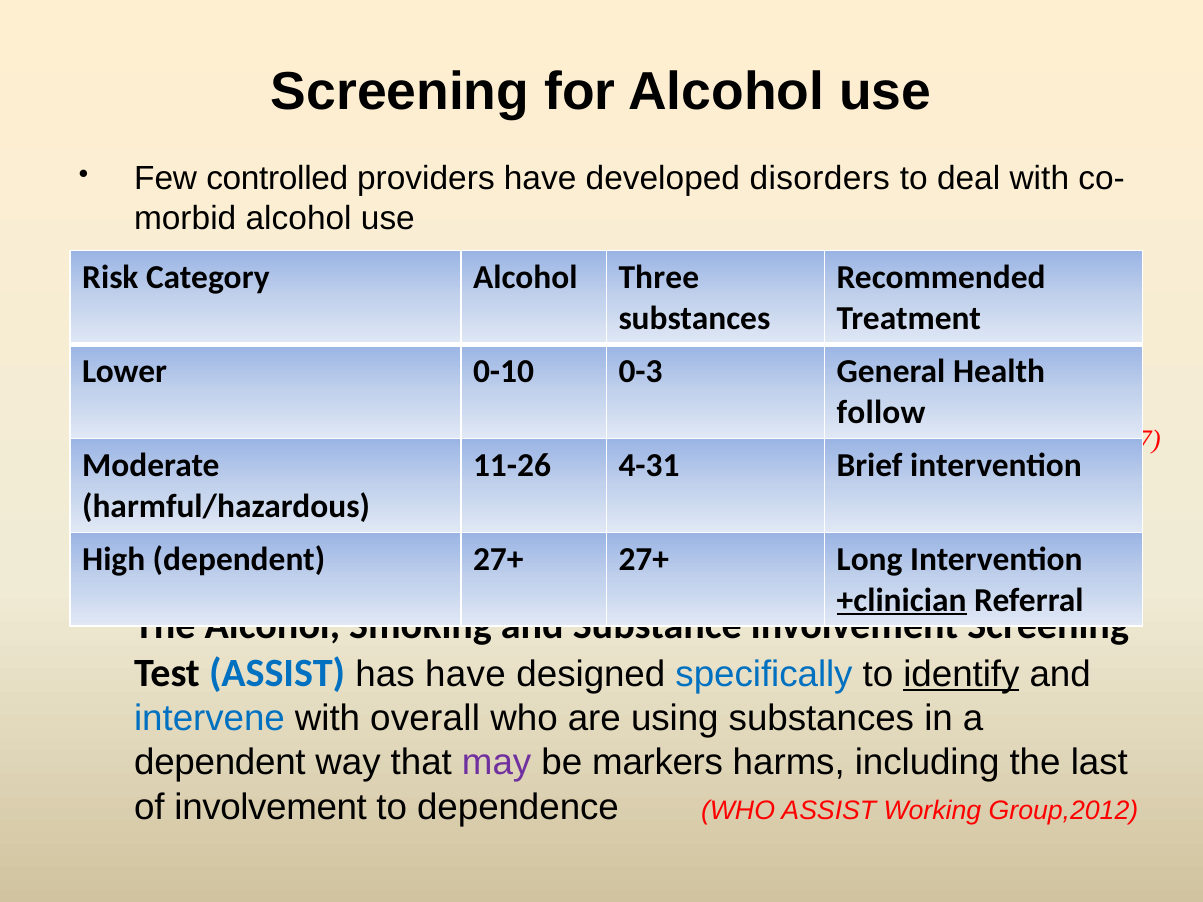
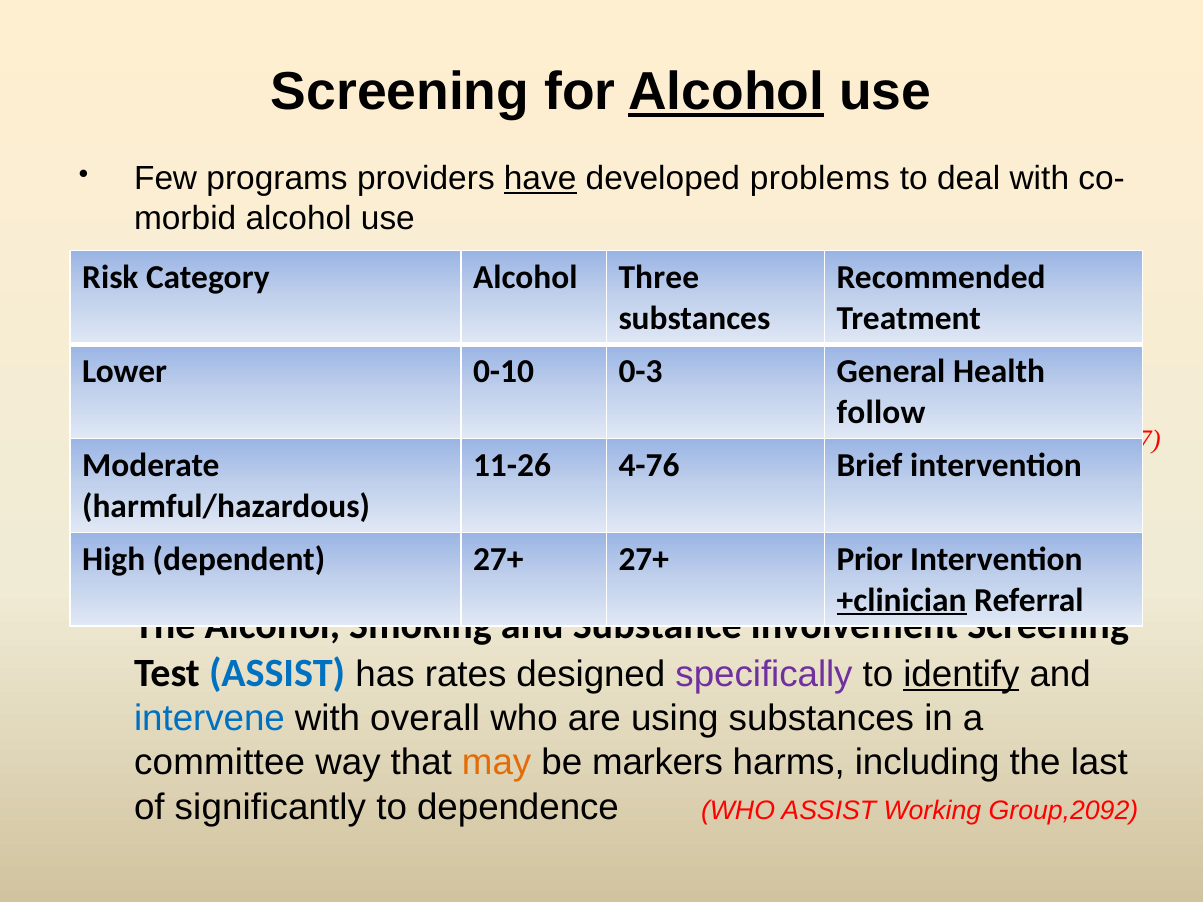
Alcohol underline: none -> present (726, 92)
controlled: controlled -> programs (277, 179)
have underline: none -> present (540, 179)
developed disorders: disorders -> problems (820, 179)
4-31: 4-31 -> 4-76 (649, 465)
Long: Long -> Prior (870, 559)
has have: have -> rates (466, 674)
specifically colour: blue -> purple (764, 674)
dependent: dependent -> committee (220, 763)
may colour: purple -> orange (497, 763)
of involvement: involvement -> significantly (270, 807)
Group,2012: Group,2012 -> Group,2092 (1063, 810)
